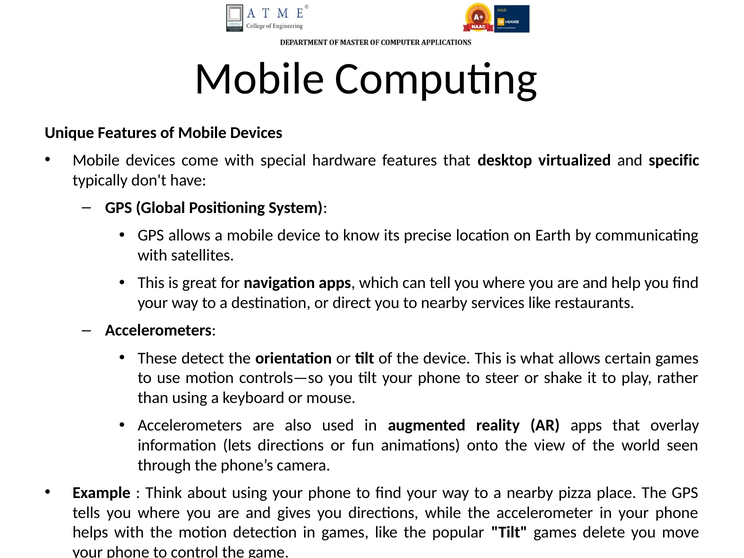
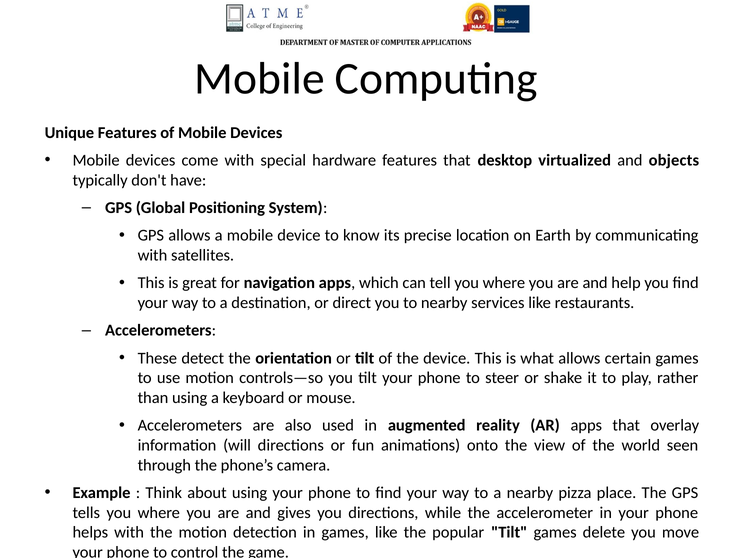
specific: specific -> objects (674, 160)
lets: lets -> will (237, 445)
